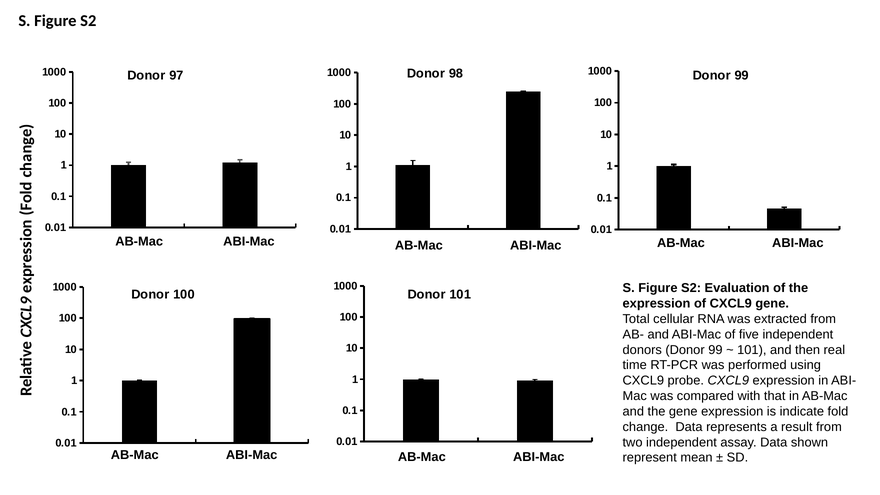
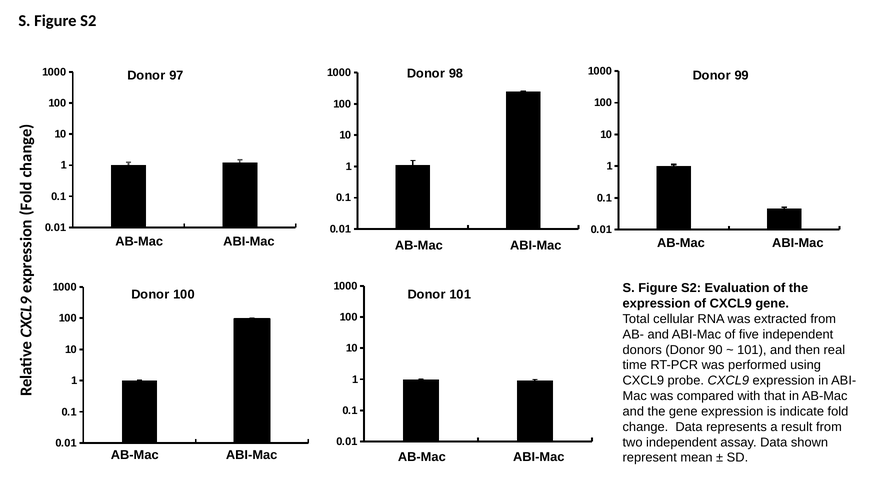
donors Donor 99: 99 -> 90 (715, 350)
